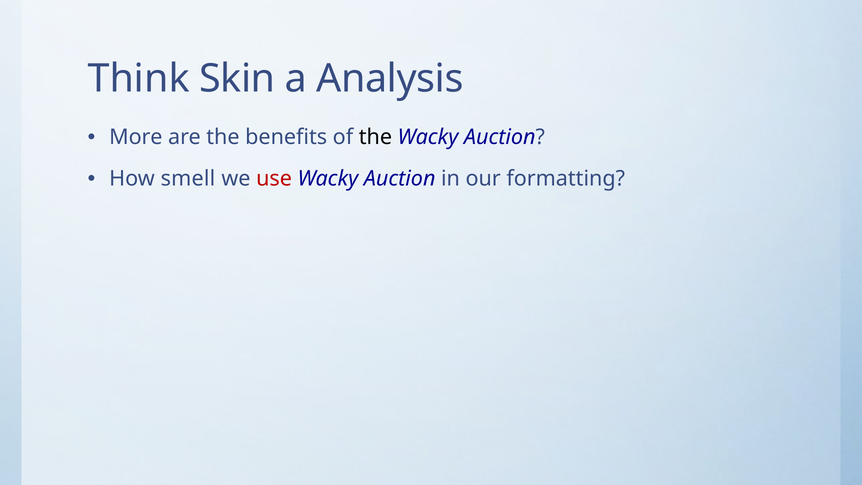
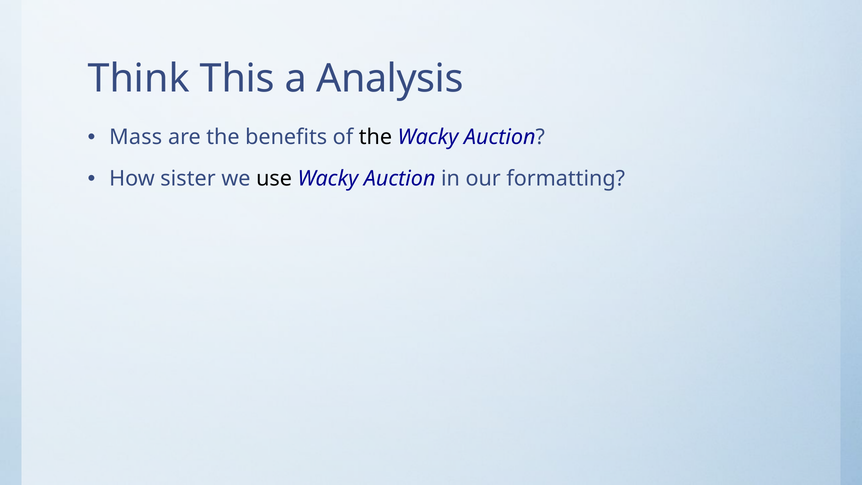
Skin: Skin -> This (237, 79)
More: More -> Mass (136, 137)
smell: smell -> sister (188, 179)
use colour: red -> black (274, 179)
